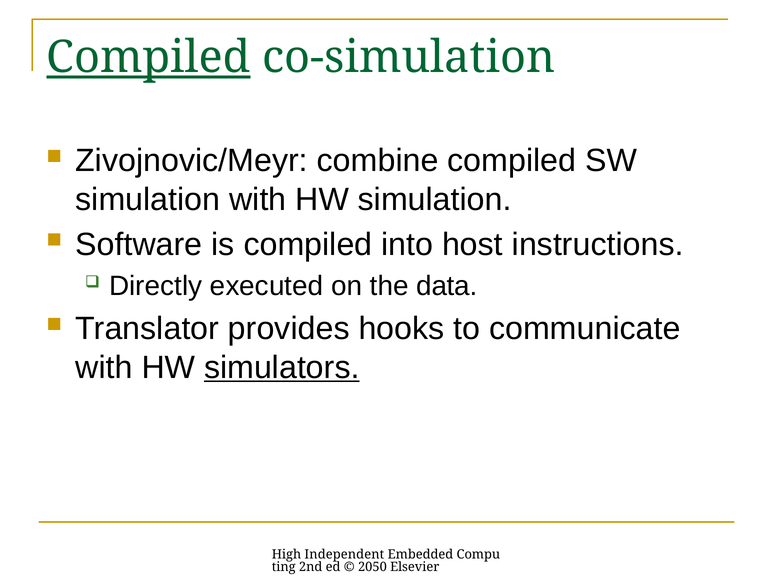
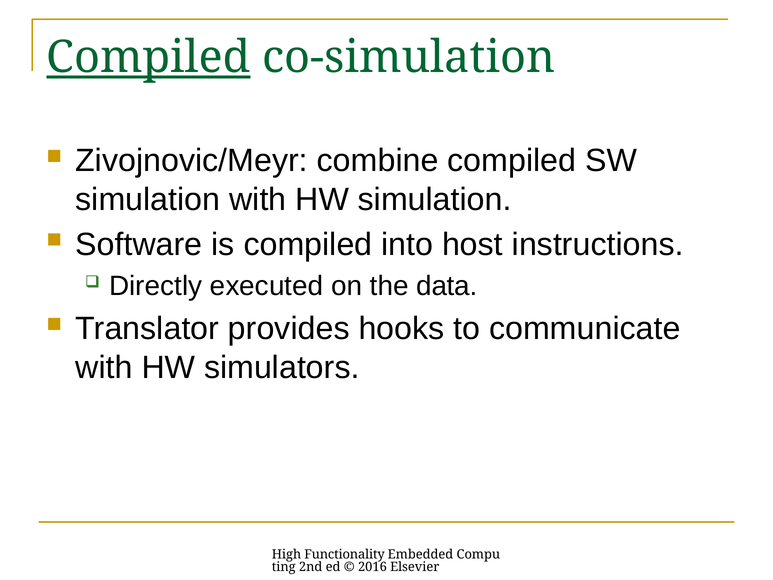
simulators underline: present -> none (282, 367)
Independent: Independent -> Functionality (344, 554)
2050: 2050 -> 2016 (372, 567)
